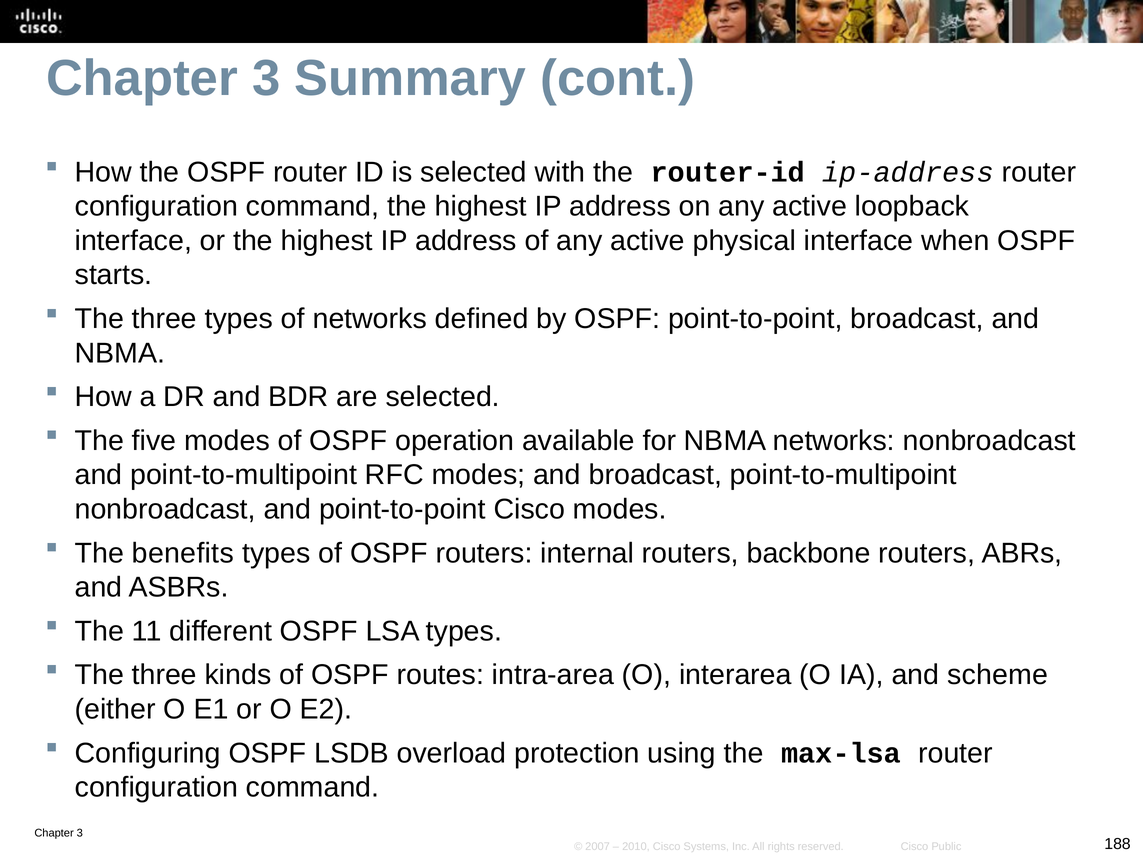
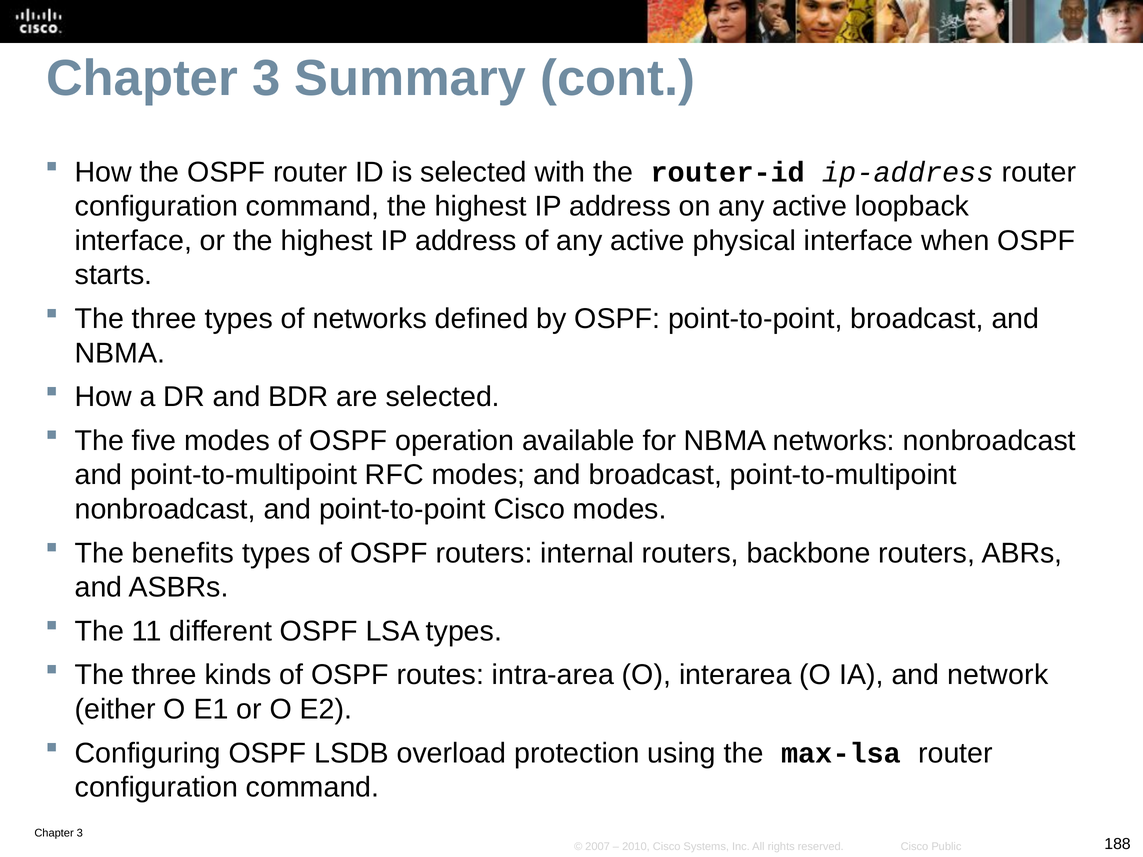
scheme: scheme -> network (998, 675)
